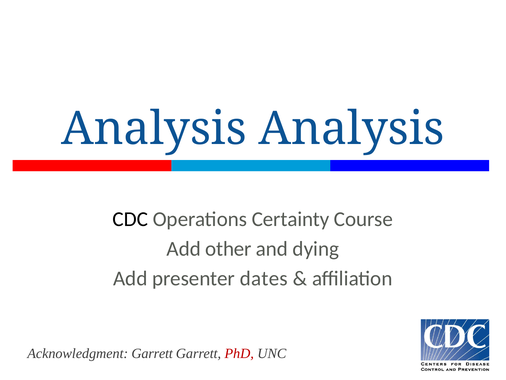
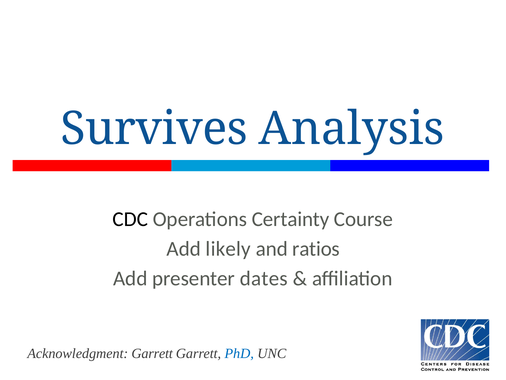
Analysis: Analysis -> Survives (154, 129)
other: other -> likely (228, 249)
dying: dying -> ratios (316, 249)
PhD colour: red -> blue (239, 353)
